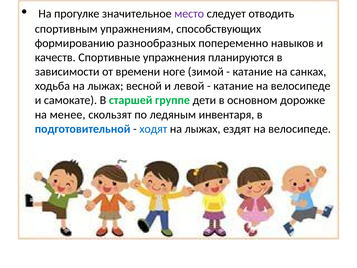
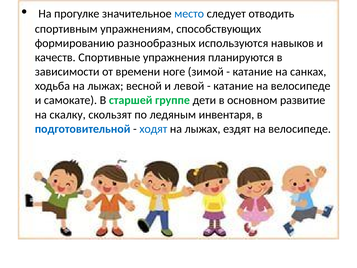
место colour: purple -> blue (189, 14)
попеременно: попеременно -> используются (233, 43)
дорожке: дорожке -> развитие (303, 100)
менее: менее -> скалку (68, 114)
